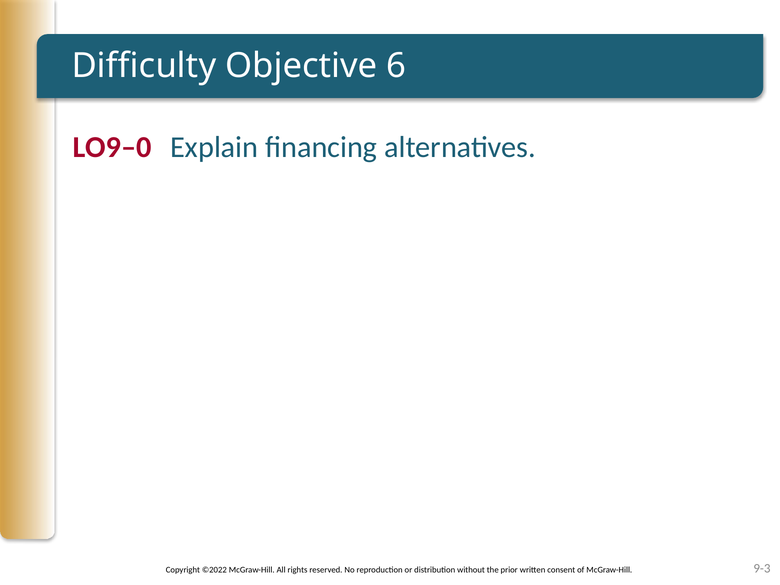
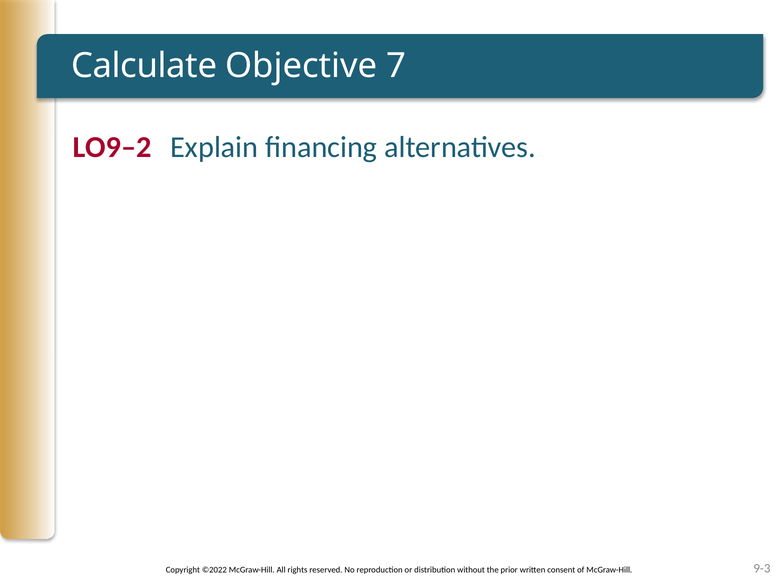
Difficulty: Difficulty -> Calculate (144, 66)
6: 6 -> 7 (396, 66)
LO9–0: LO9–0 -> LO9–2 (112, 147)
